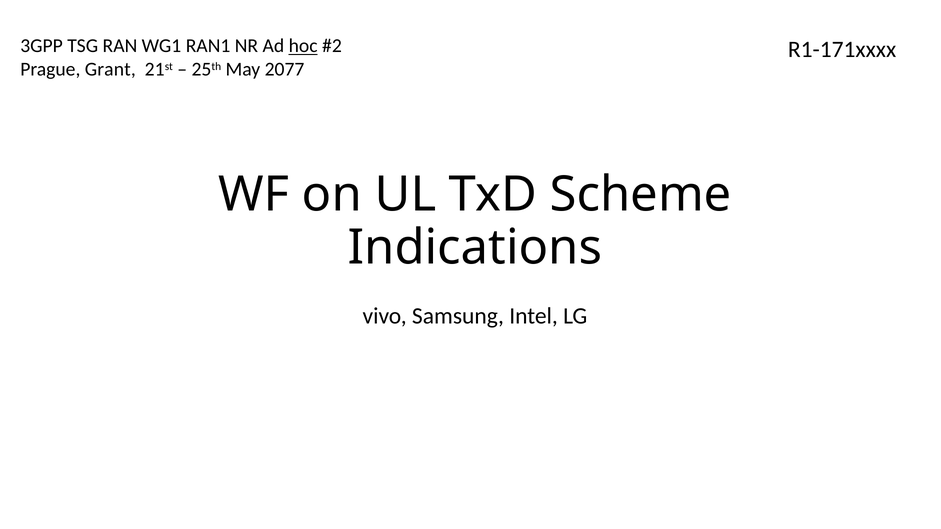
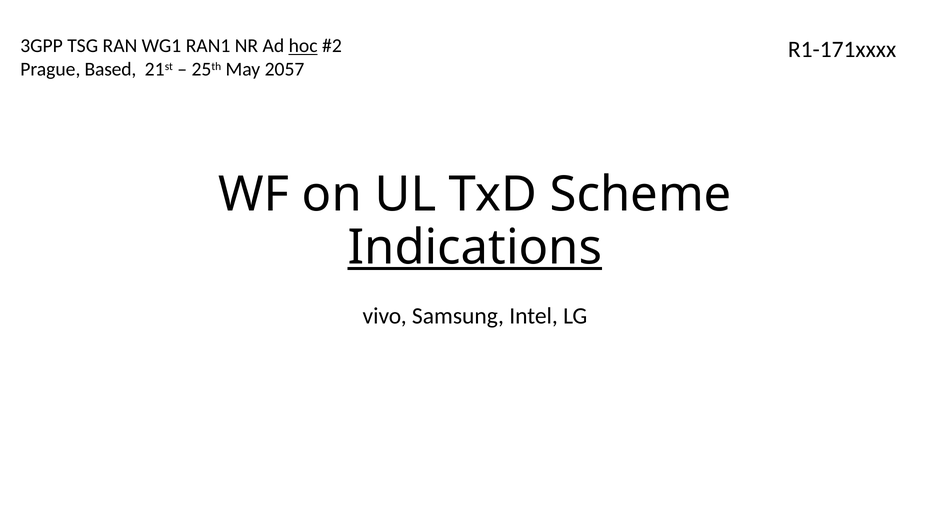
Grant: Grant -> Based (110, 70)
2077: 2077 -> 2057 (285, 70)
Indications underline: none -> present (475, 248)
